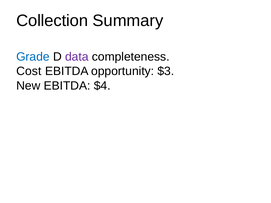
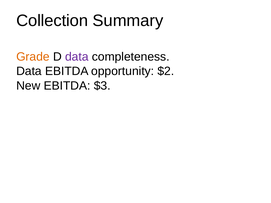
Grade colour: blue -> orange (33, 57)
Cost: Cost -> Data (29, 71)
$3: $3 -> $2 (166, 71)
$4: $4 -> $3 (102, 86)
